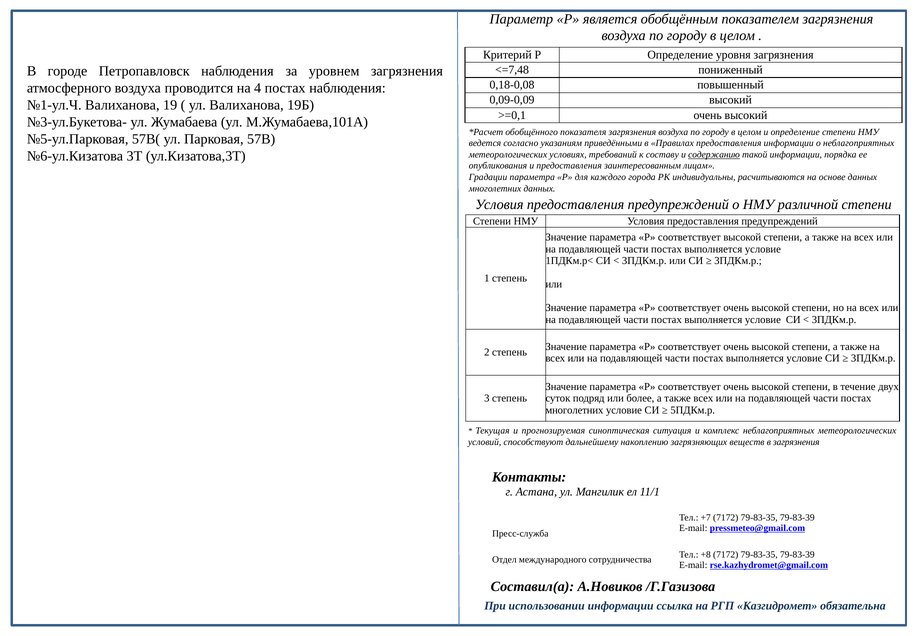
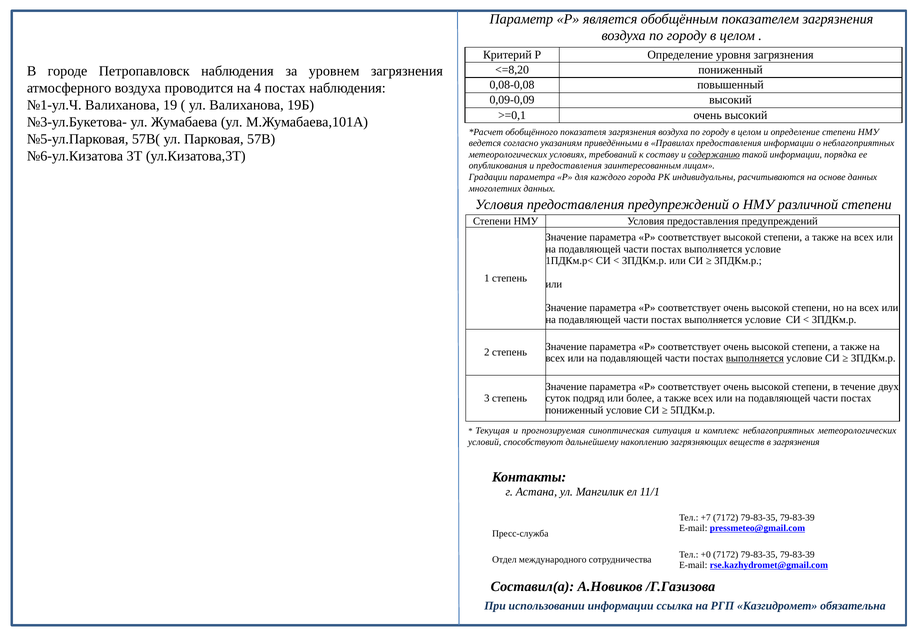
<=7,48: <=7,48 -> <=8,20 (512, 70)
0,18-0,08: 0,18-0,08 -> 0,08-0,08 (512, 85)
выполняется underline: none -> present (755, 358)
многолетних: многолетних -> пониженный (574, 410)
+8: +8 -> +0 (706, 554)
